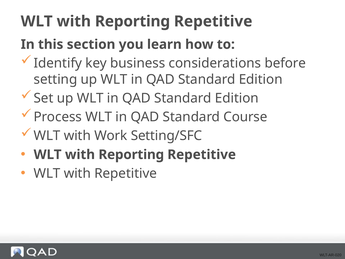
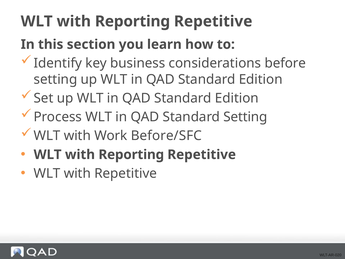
Standard Course: Course -> Setting (245, 117)
Setting/SFC: Setting/SFC -> Before/SFC (166, 136)
